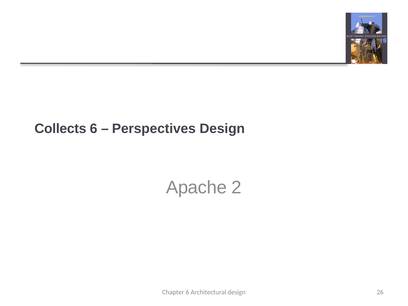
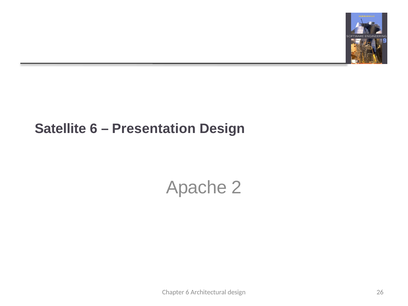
Collects: Collects -> Satellite (60, 129)
Perspectives: Perspectives -> Presentation (154, 129)
